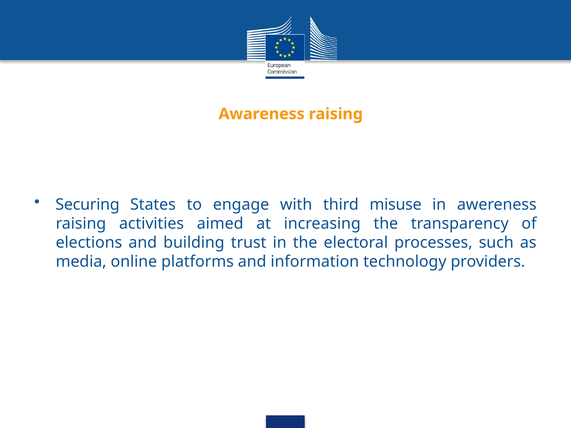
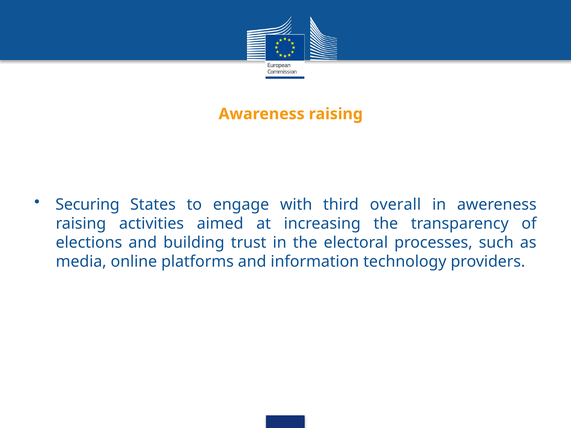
misuse: misuse -> overall (395, 205)
